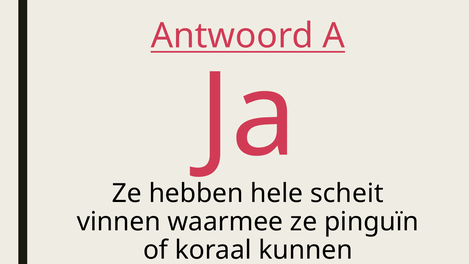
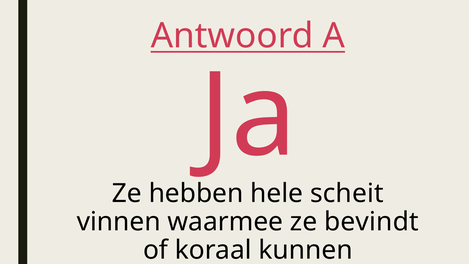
pinguïn: pinguïn -> bevindt (371, 222)
